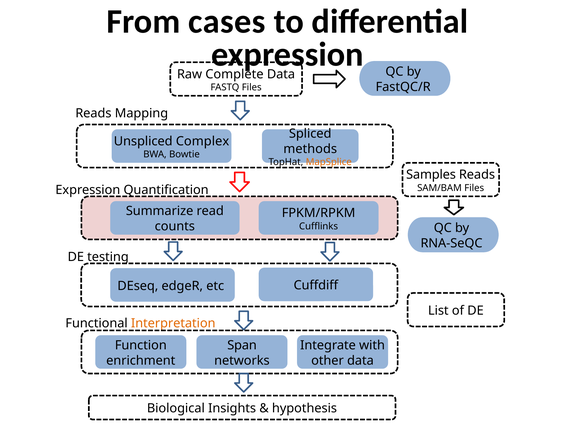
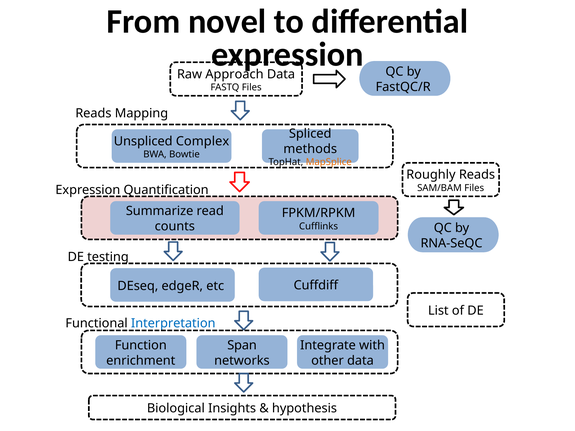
cases: cases -> novel (227, 22)
Complete: Complete -> Approach (234, 74)
Samples: Samples -> Roughly (431, 175)
Interpretation colour: orange -> blue (173, 324)
